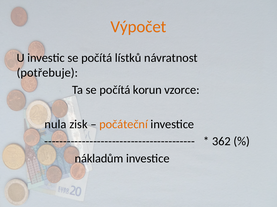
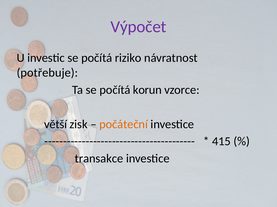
Výpočet colour: orange -> purple (138, 27)
lístků: lístků -> riziko (128, 58)
nula: nula -> větší (56, 125)
362: 362 -> 415 (221, 142)
nákladům: nákladům -> transakce (99, 159)
